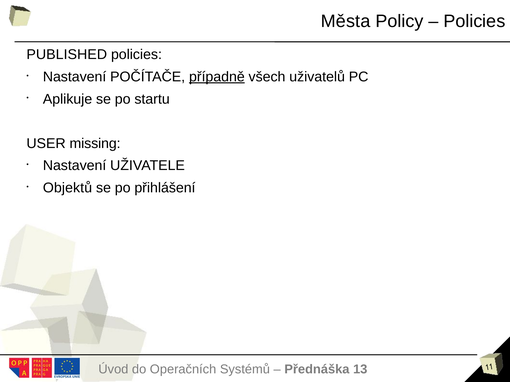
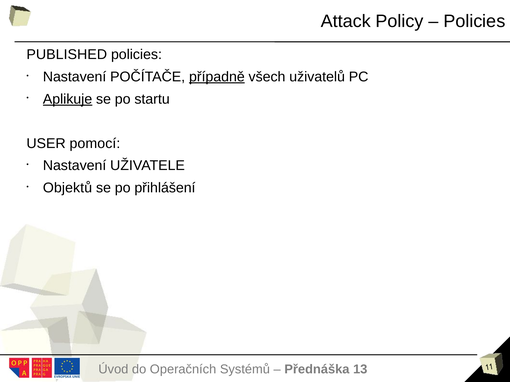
Města: Města -> Attack (346, 21)
Aplikuje underline: none -> present (68, 99)
missing: missing -> pomocí (95, 144)
